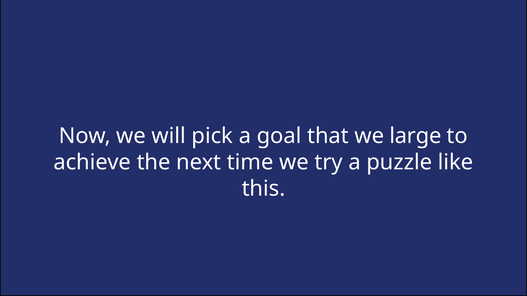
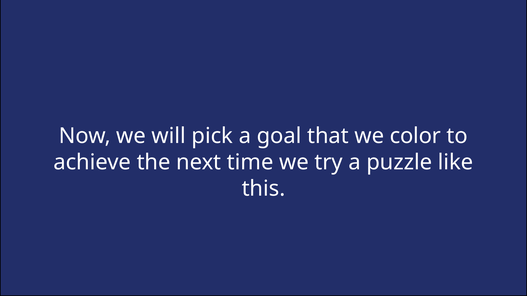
large: large -> color (415, 136)
